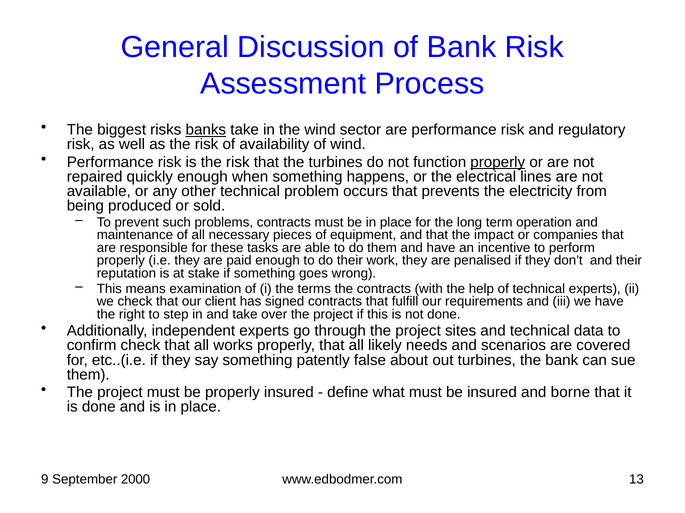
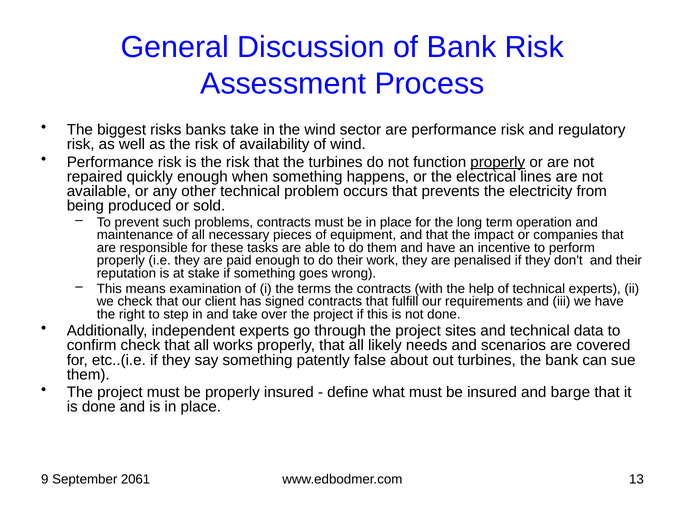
banks underline: present -> none (206, 130)
borne: borne -> barge (570, 393)
2000: 2000 -> 2061 (136, 480)
